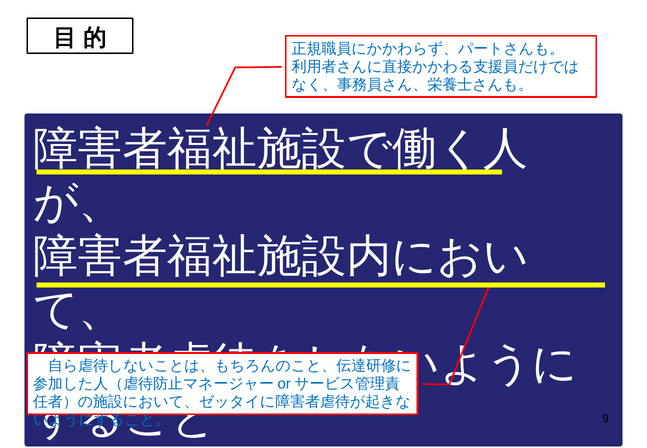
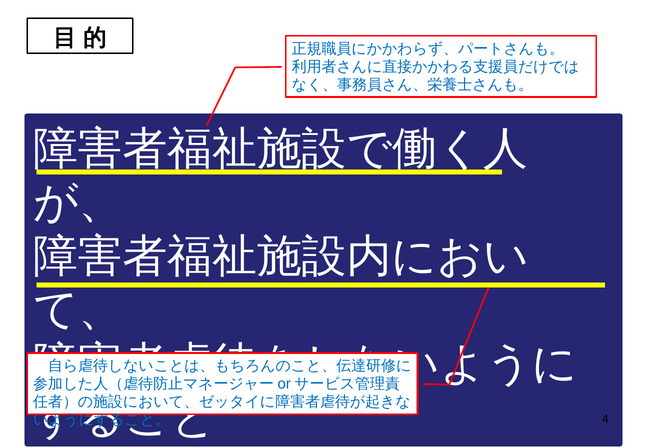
9: 9 -> 4 (605, 419)
